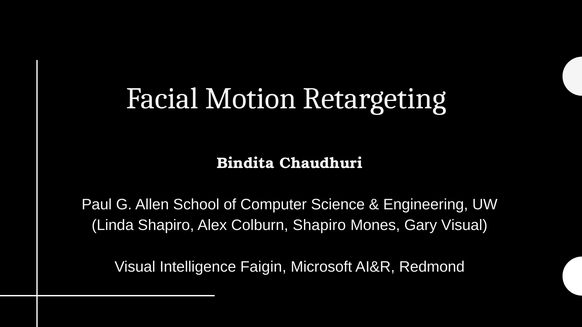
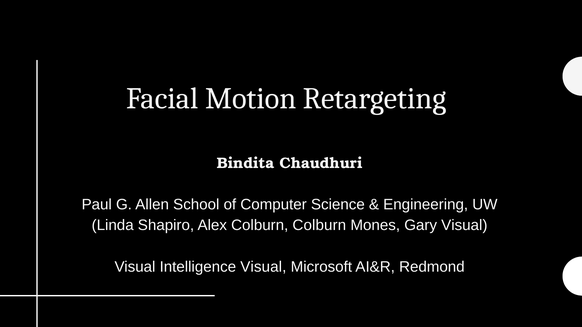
Colburn Shapiro: Shapiro -> Colburn (319, 226)
Intelligence Faigin: Faigin -> Visual (263, 267)
